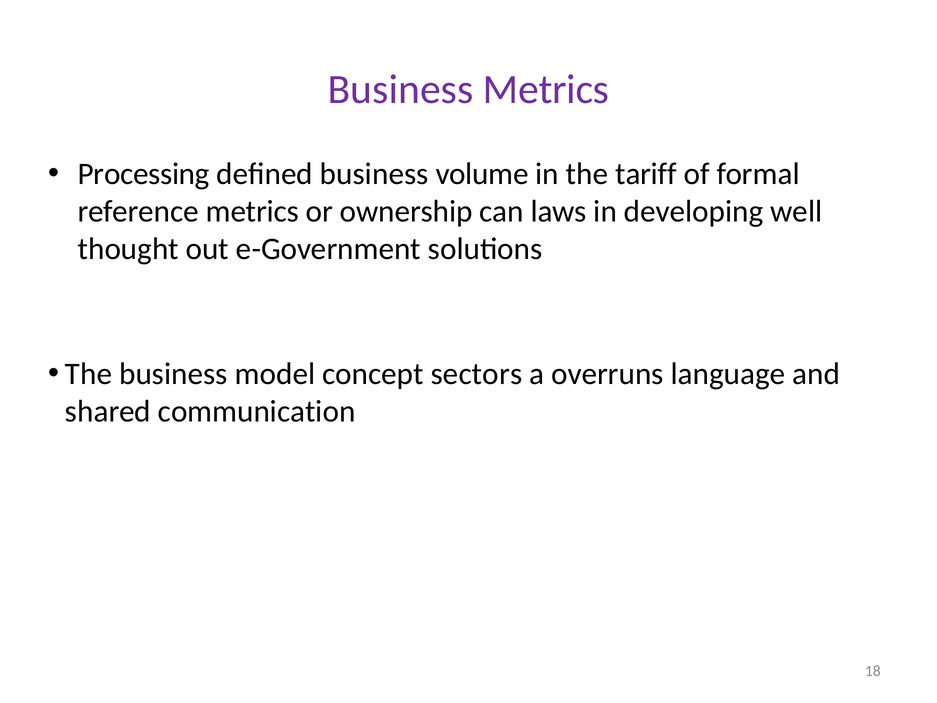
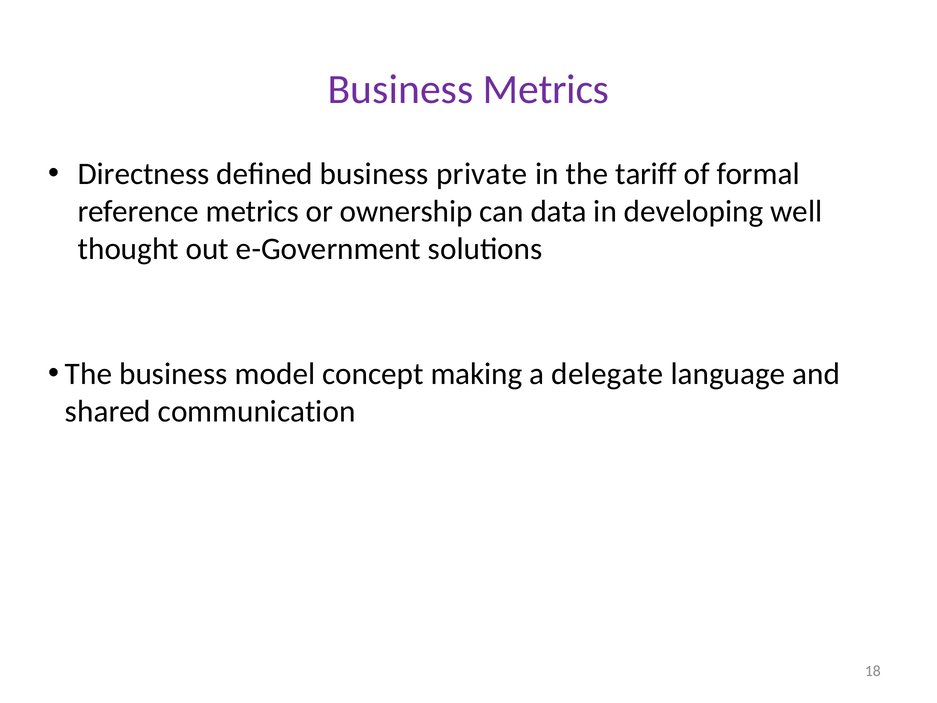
Processing: Processing -> Directness (144, 174)
volume: volume -> private (482, 174)
laws: laws -> data (559, 211)
sectors: sectors -> making (476, 374)
overruns: overruns -> delegate (607, 374)
